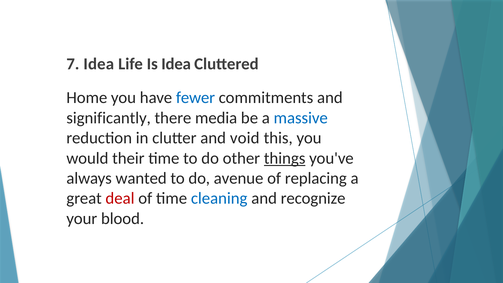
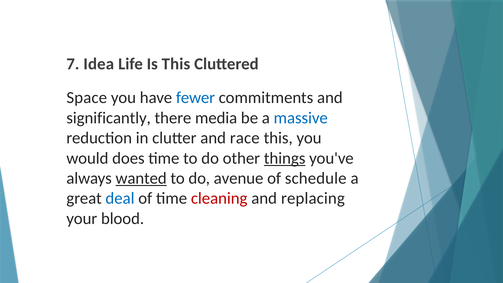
Is Idea: Idea -> This (176, 64)
Home: Home -> Space (87, 98)
void: void -> race (245, 138)
their: their -> does (128, 158)
wanted underline: none -> present (141, 178)
replacing: replacing -> schedule (316, 178)
deal colour: red -> blue (120, 198)
cleaning colour: blue -> red (219, 198)
recognize: recognize -> replacing (313, 198)
